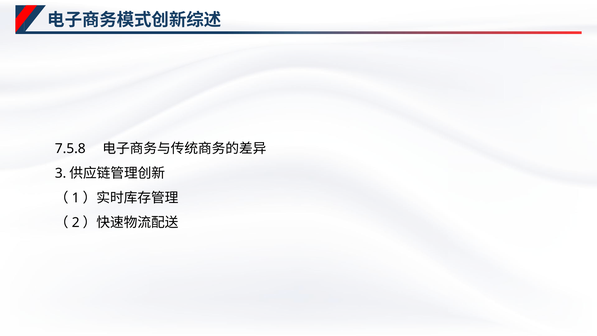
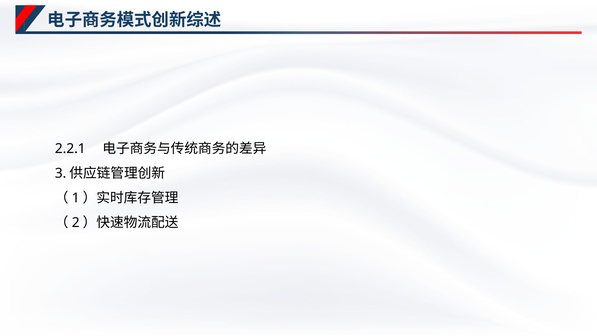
7.5.8: 7.5.8 -> 2.2.1 (70, 149)
